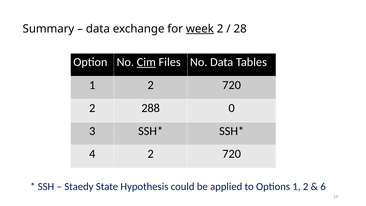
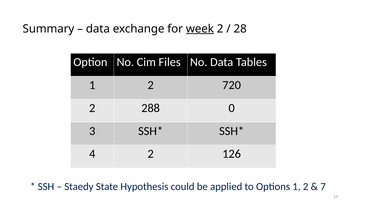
Cim underline: present -> none (146, 62)
4 2 720: 720 -> 126 (232, 154)
6: 6 -> 7 (323, 187)
